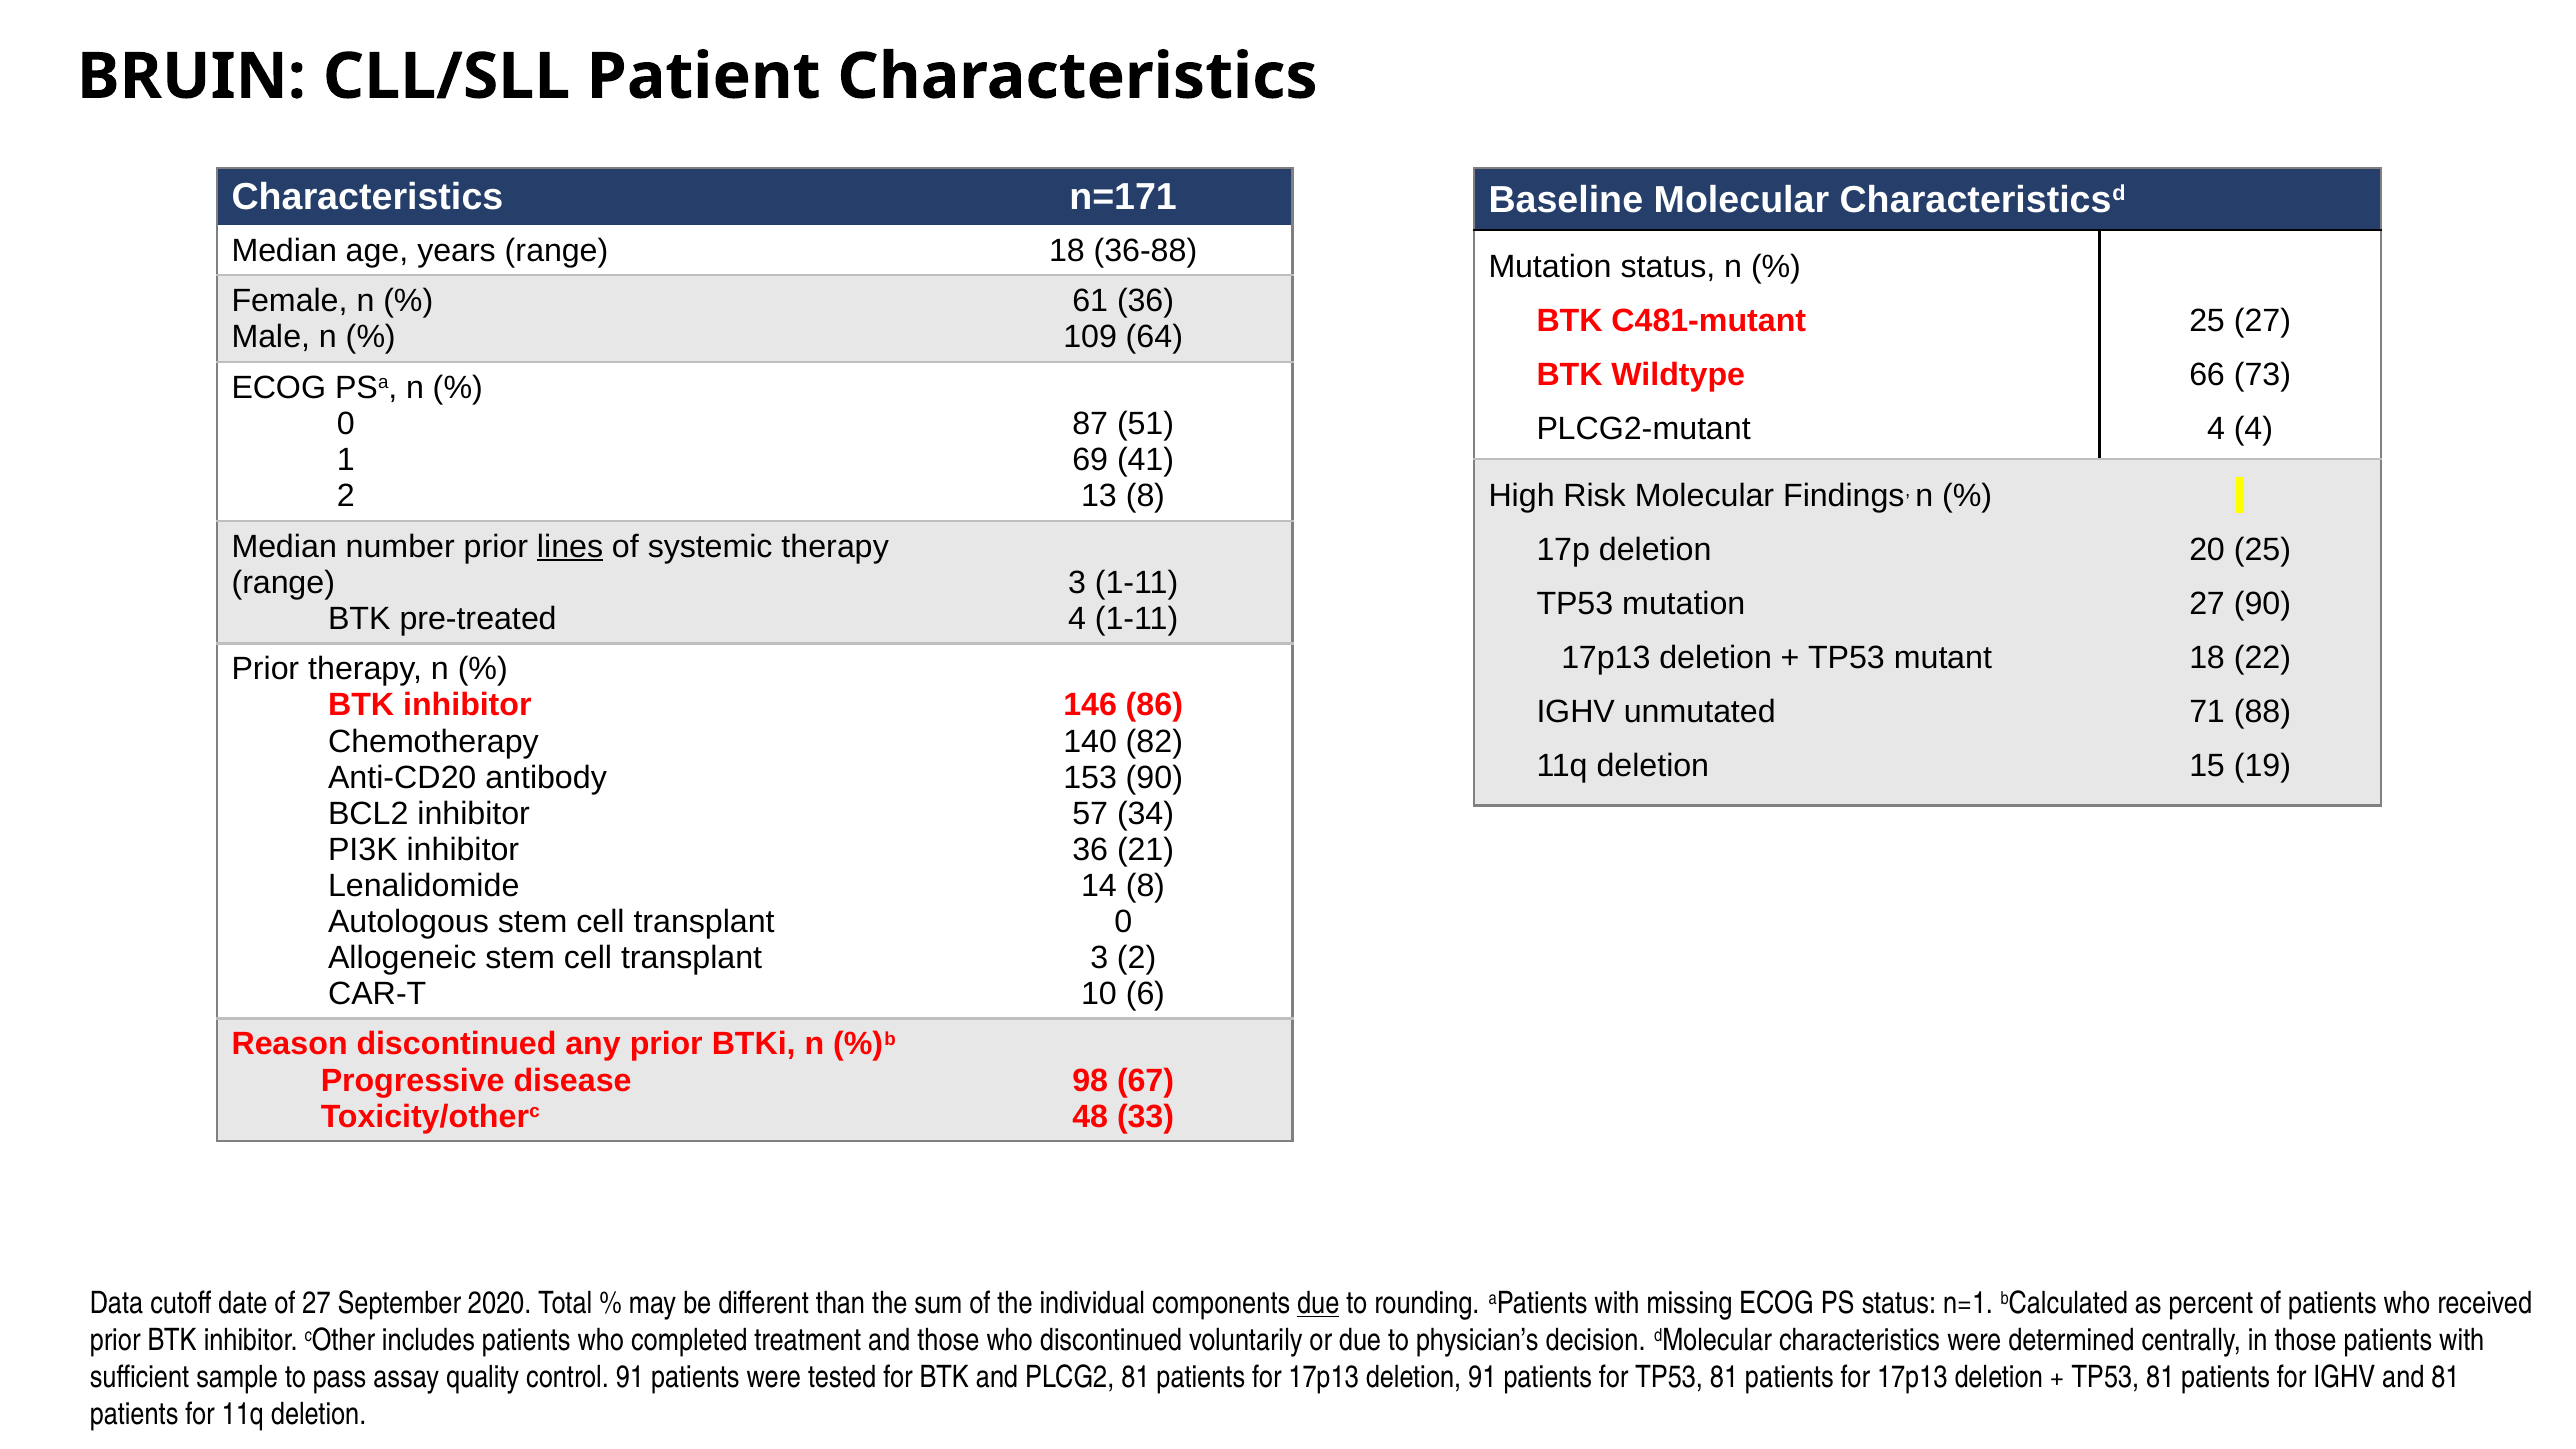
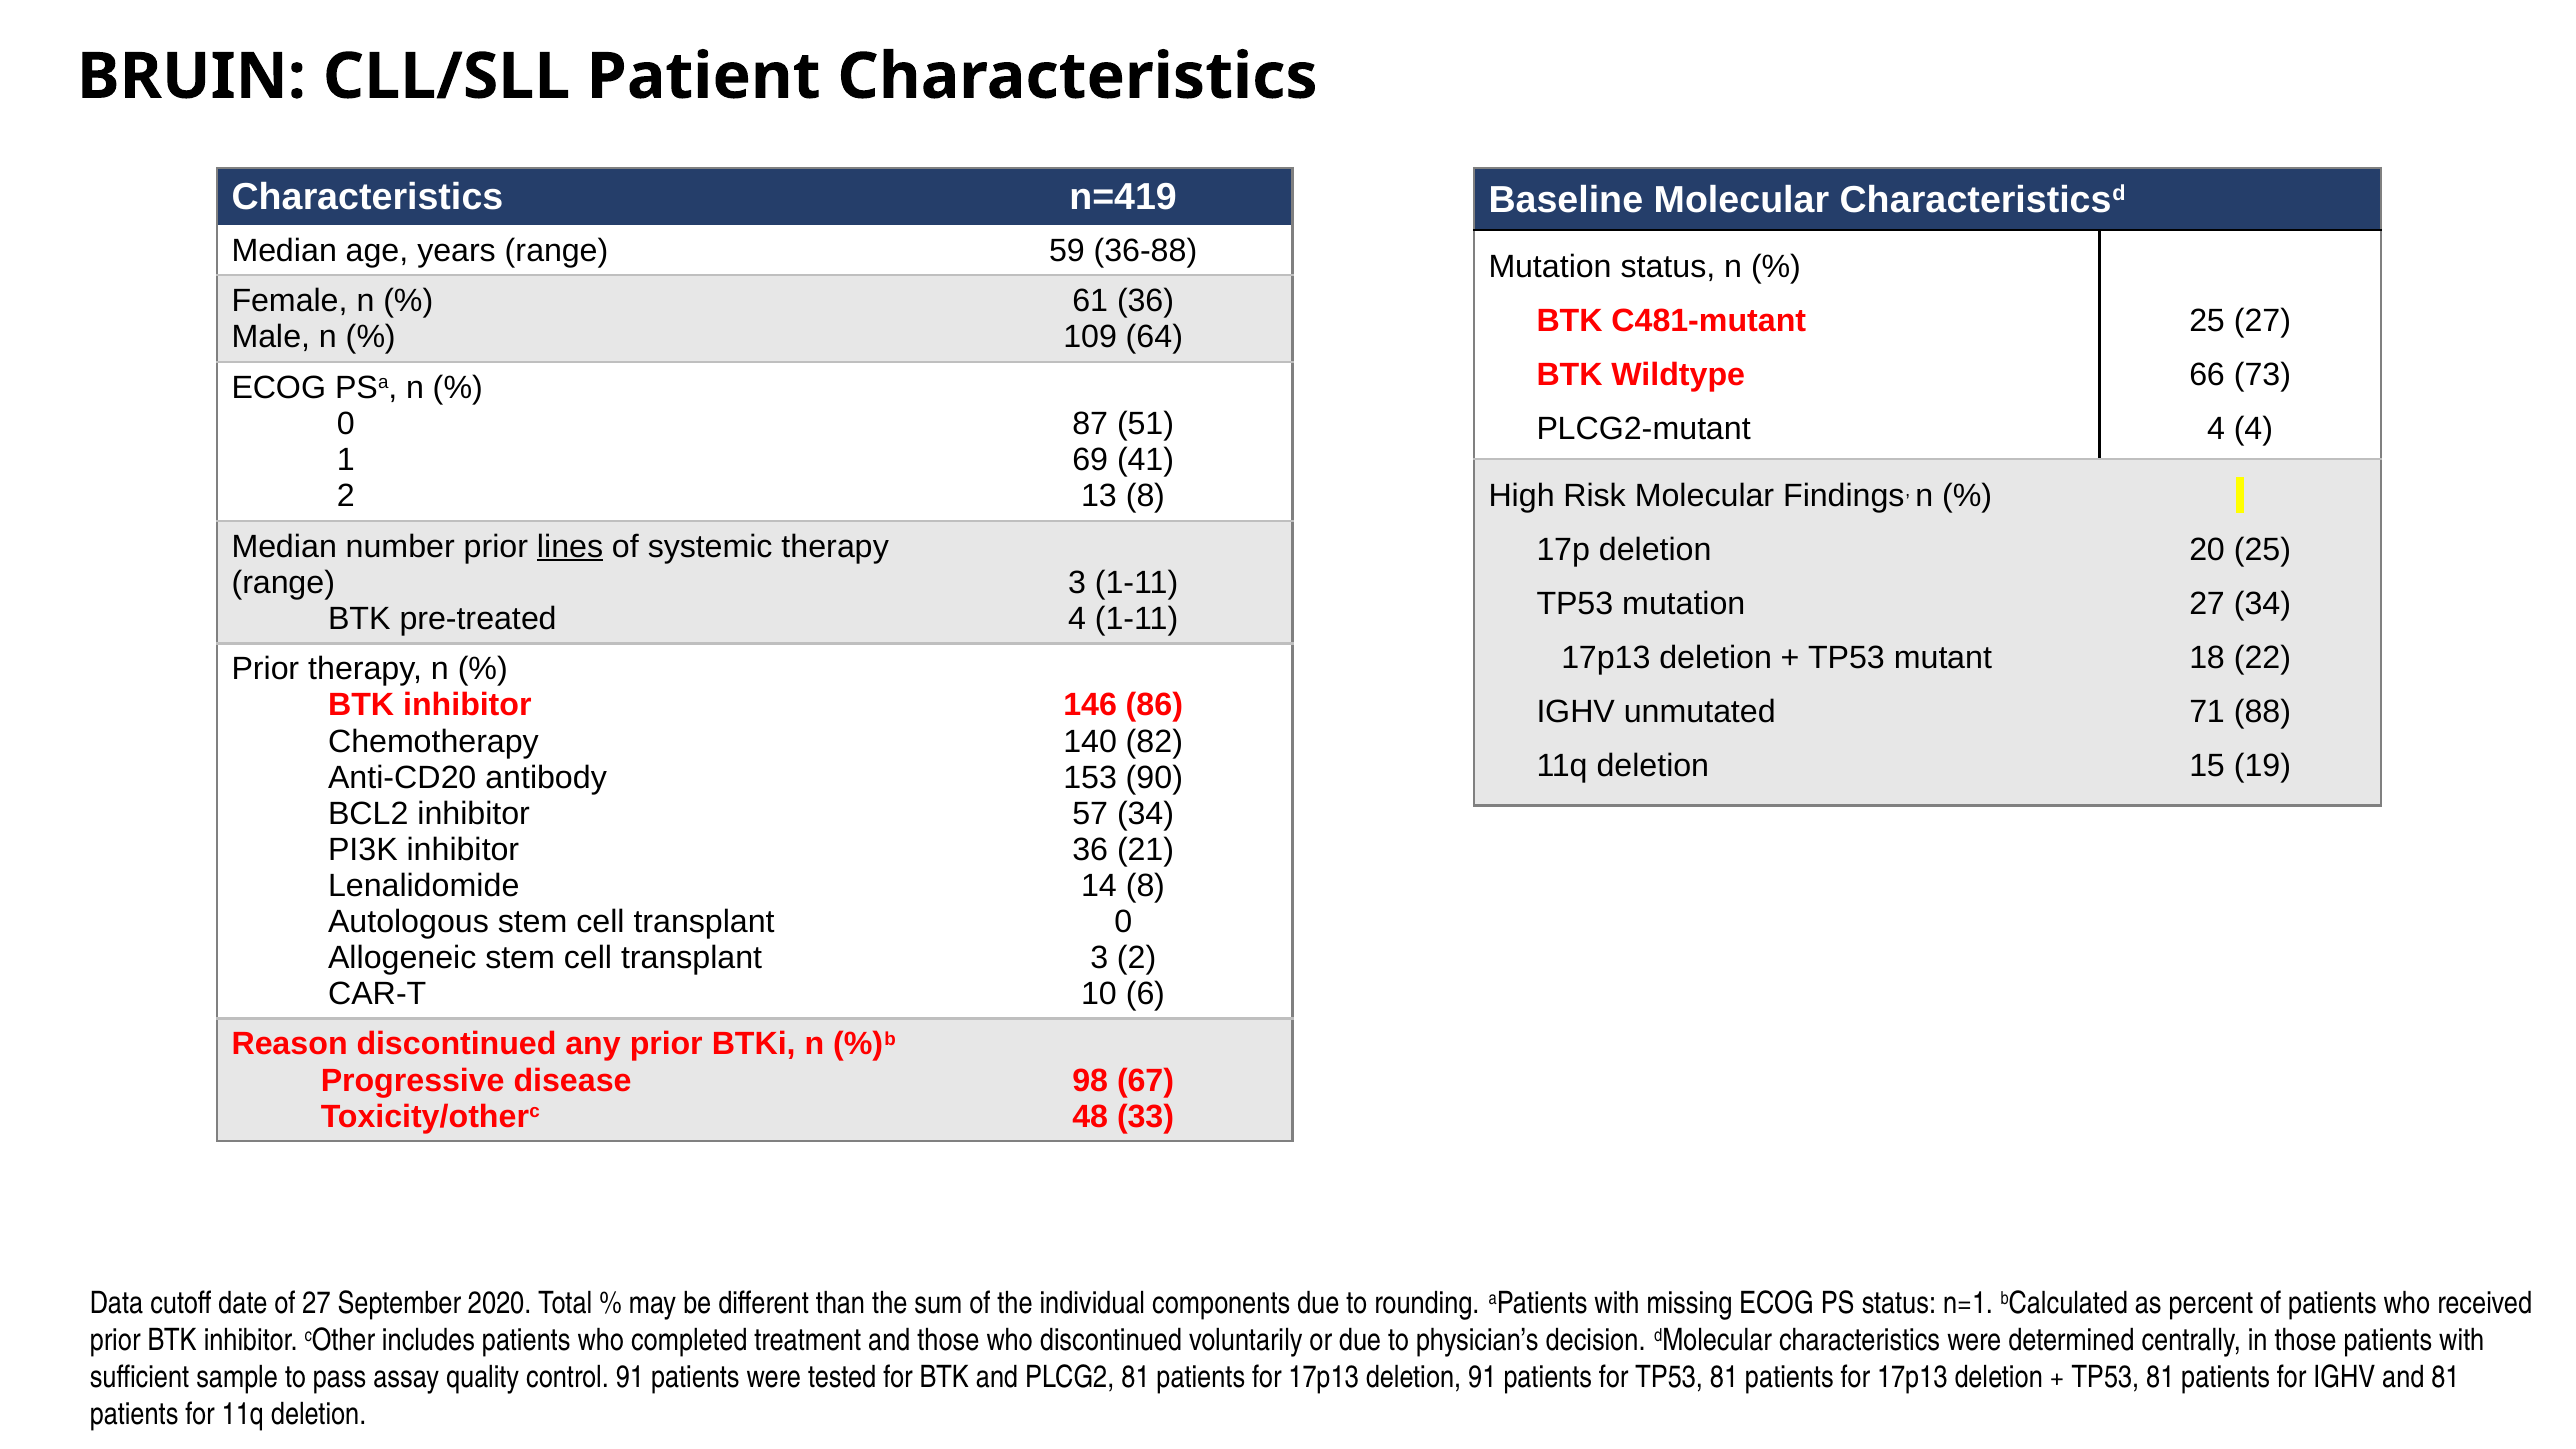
n=171: n=171 -> n=419 (1123, 197)
range 18: 18 -> 59 (1067, 251)
27 90: 90 -> 34 (2262, 604)
due underline: present -> none (1318, 1303)
